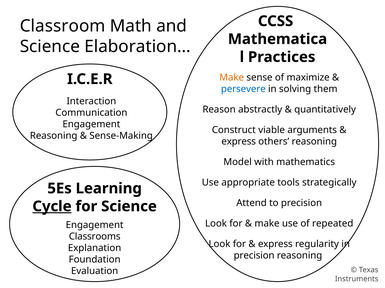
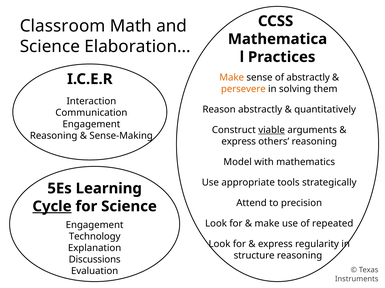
of maximize: maximize -> abstractly (308, 78)
persevere colour: blue -> orange (243, 89)
viable underline: none -> present (272, 130)
Classrooms: Classrooms -> Technology (95, 237)
precision: precision -> structure (254, 256)
Foundation: Foundation -> Discussions (95, 260)
